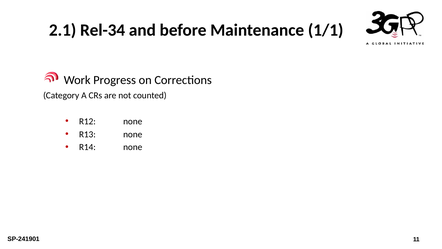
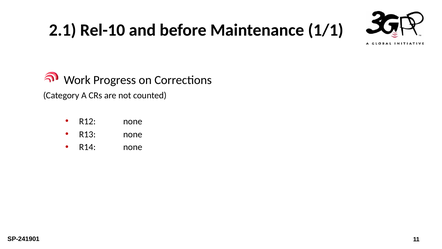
Rel-34: Rel-34 -> Rel-10 (103, 30)
